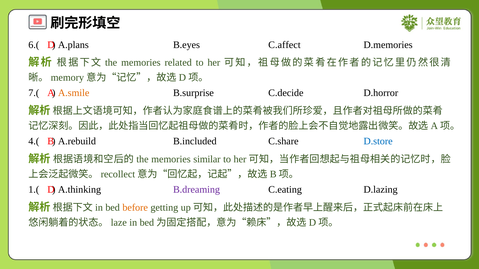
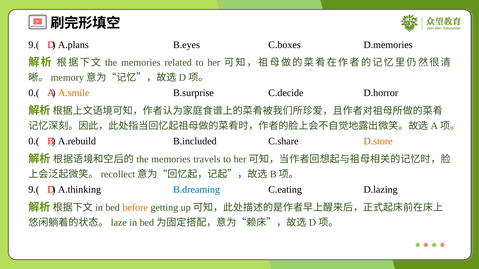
6.(: 6.( -> 9.( (34, 45)
C.affect: C.affect -> C.boxes (285, 45)
7.(: 7.( -> 0.( (34, 93)
4.(: 4.( -> 0.( (34, 141)
D.store colour: blue -> orange (378, 141)
similar: similar -> travels (207, 159)
1.(: 1.( -> 9.( (34, 190)
B.dreaming colour: purple -> blue (197, 190)
